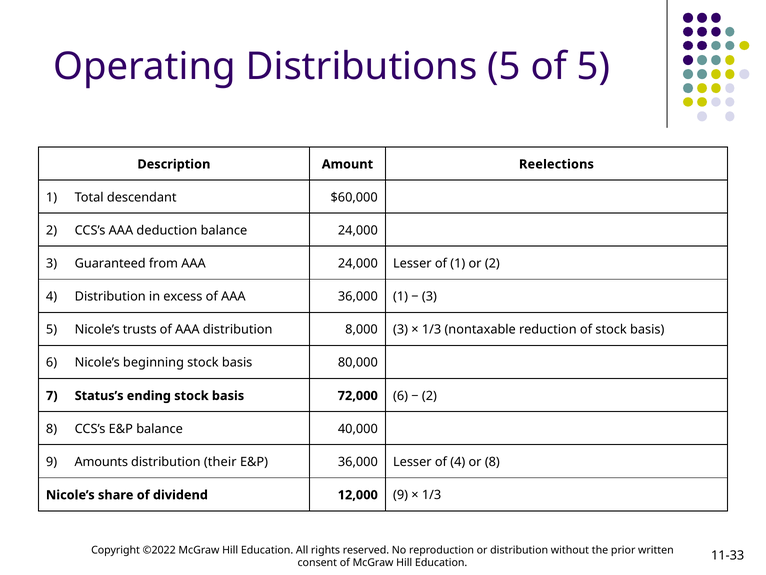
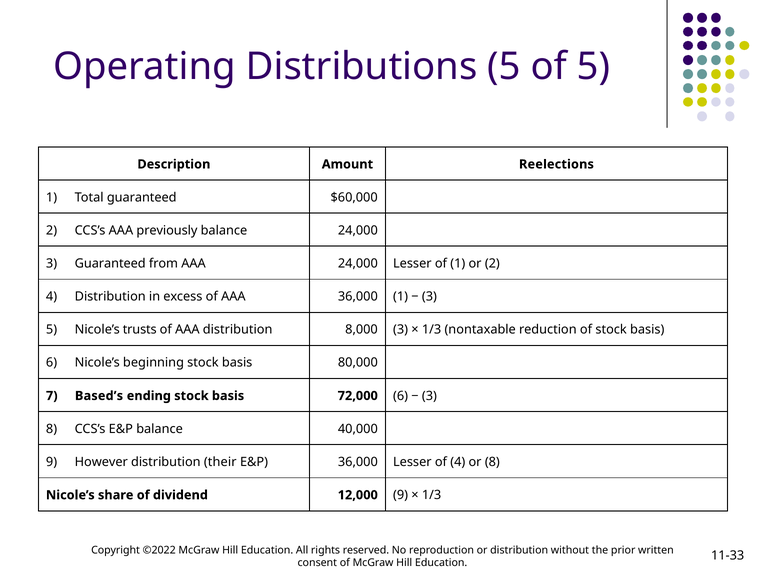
Total descendant: descendant -> guaranteed (142, 197)
deduction: deduction -> previously (167, 230)
Status’s: Status’s -> Based’s (99, 395)
2: 2 -> 3 (429, 395)
Amounts: Amounts -> However (101, 462)
